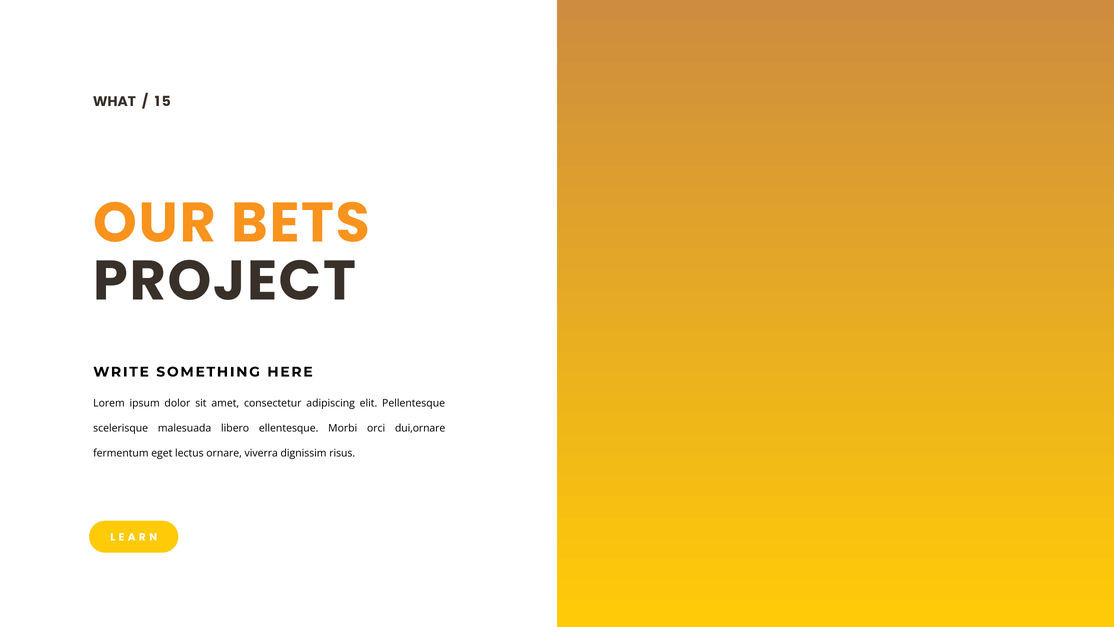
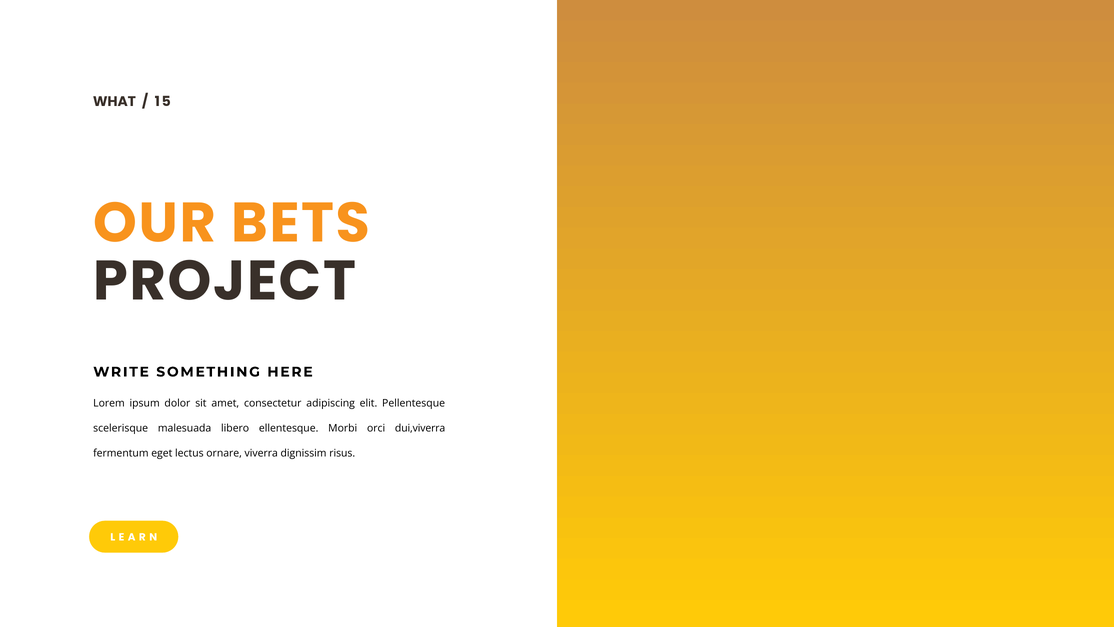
dui,ornare: dui,ornare -> dui,viverra (420, 428)
